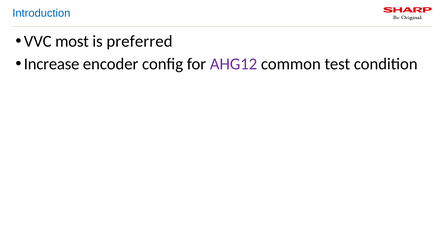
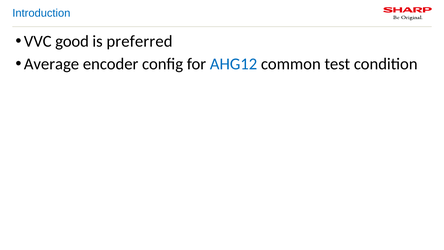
most: most -> good (72, 41)
Increase: Increase -> Average (51, 64)
AHG12 colour: purple -> blue (234, 64)
